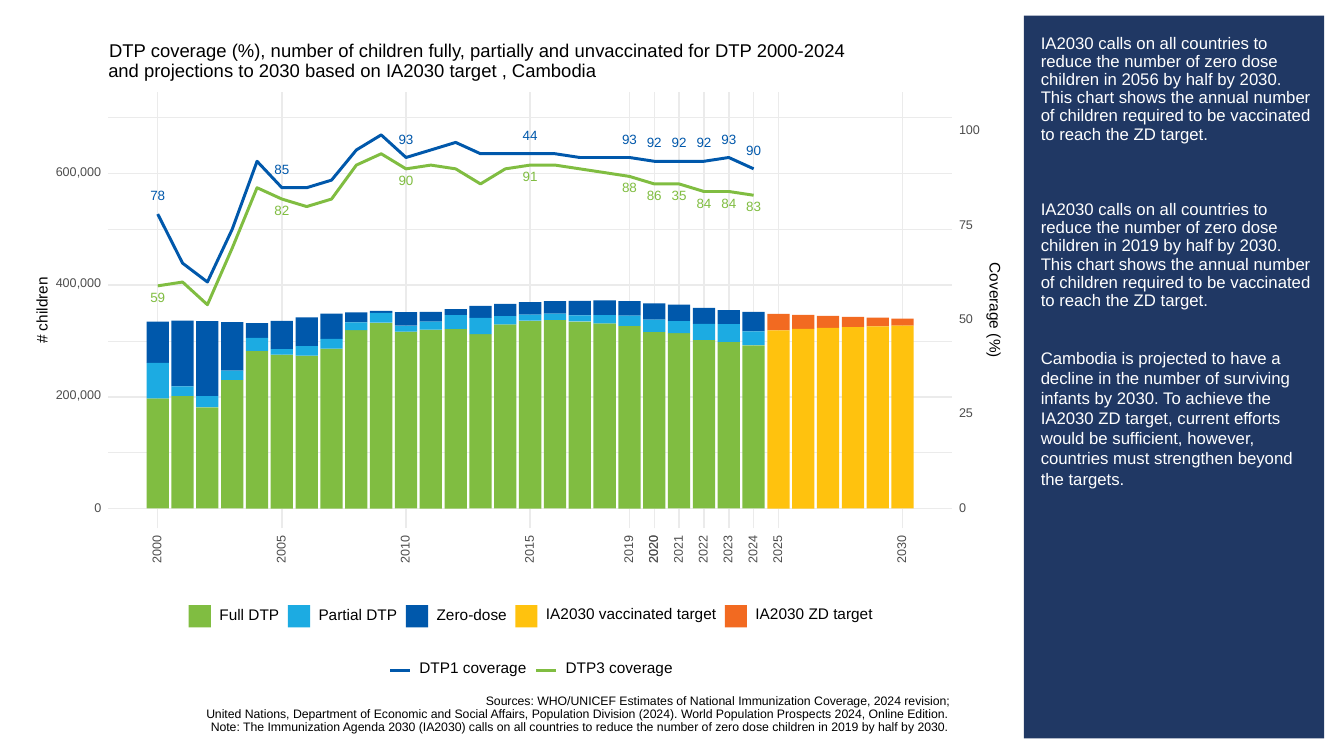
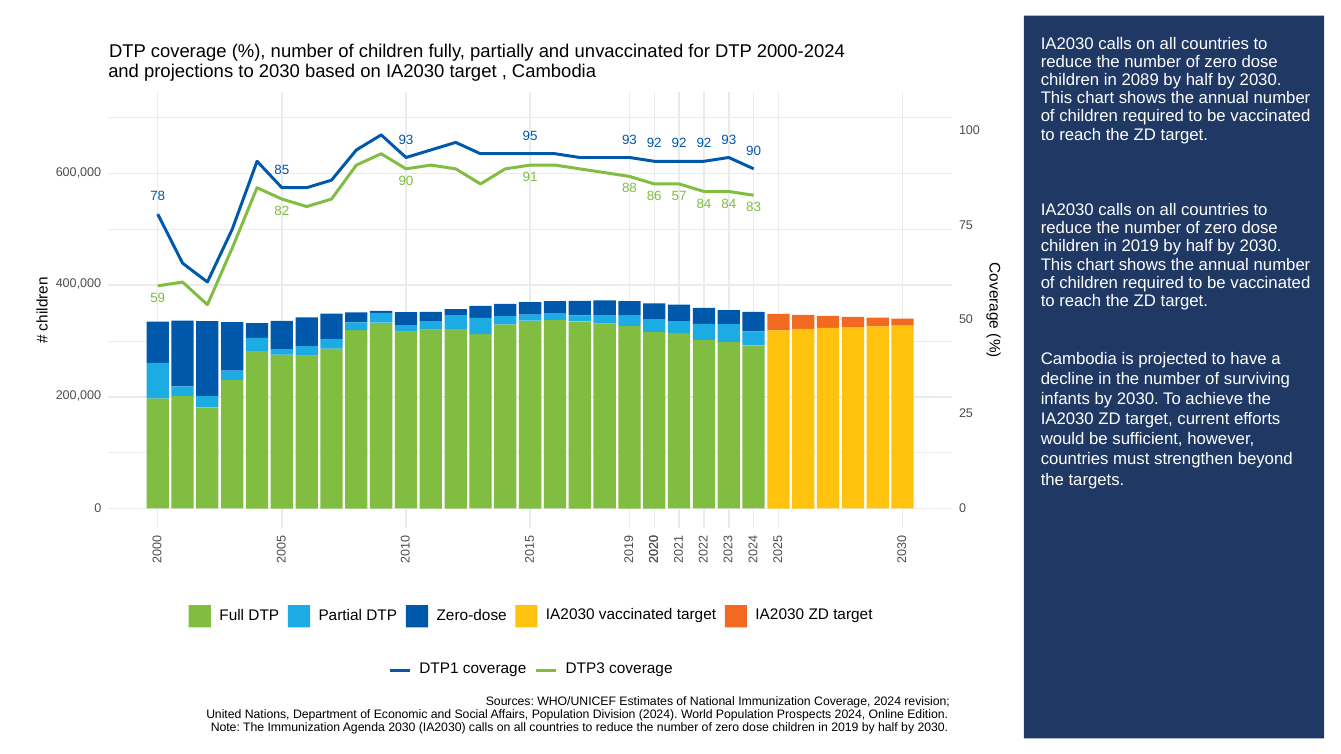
2056: 2056 -> 2089 (1140, 80)
44: 44 -> 95 (530, 136)
35: 35 -> 57 (679, 196)
